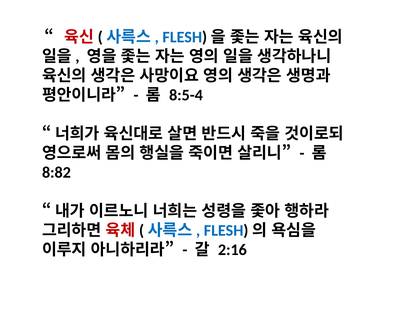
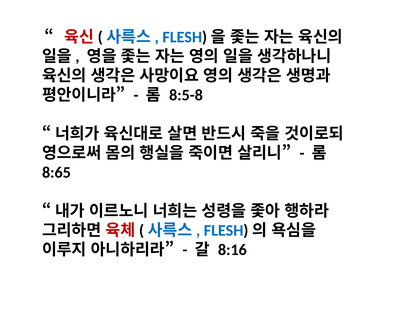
8:5-4: 8:5-4 -> 8:5-8 (186, 95)
8:82: 8:82 -> 8:65 (56, 172)
2:16: 2:16 -> 8:16 (232, 250)
